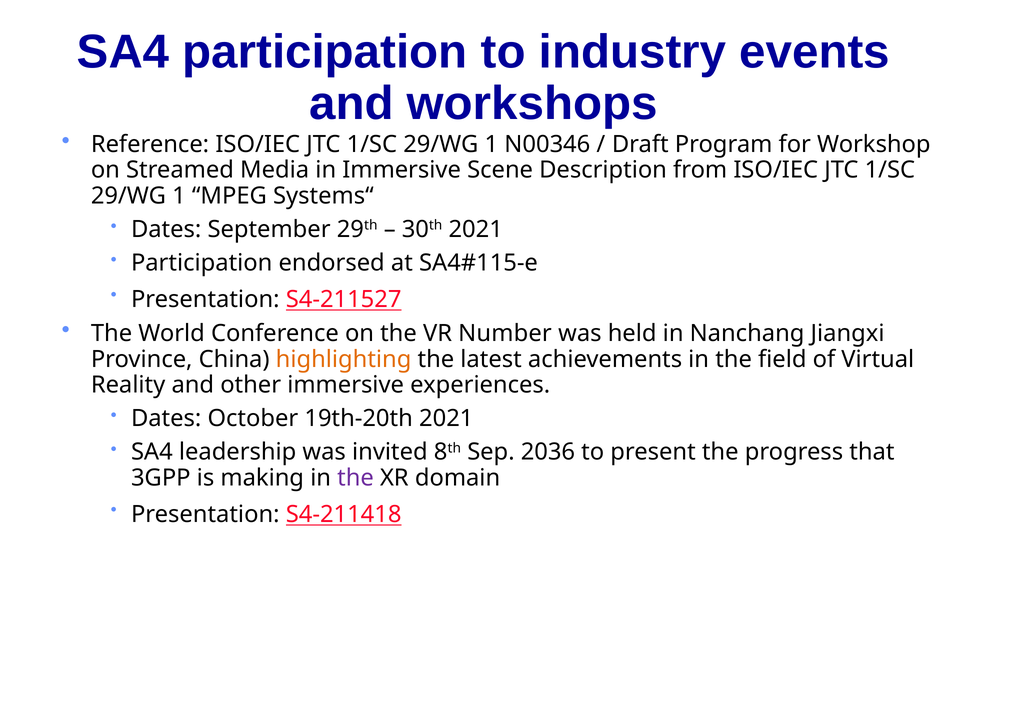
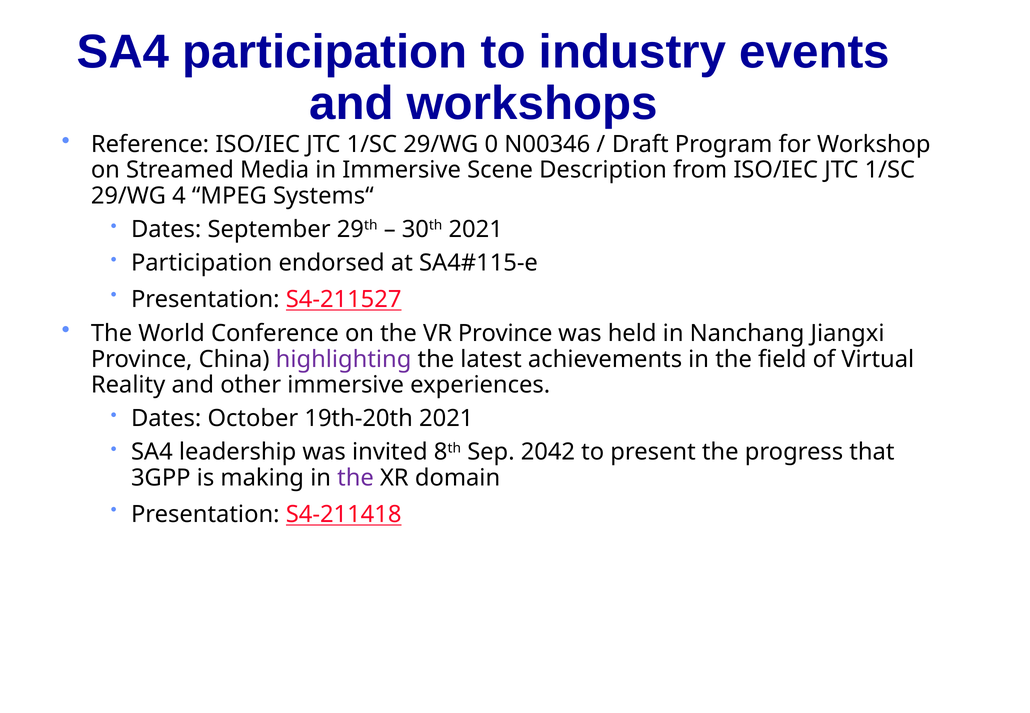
1: 1 -> 0 (491, 144)
1: 1 -> 4 (179, 196)
VR Number: Number -> Province (505, 334)
highlighting colour: orange -> purple (344, 359)
2036: 2036 -> 2042 (548, 452)
